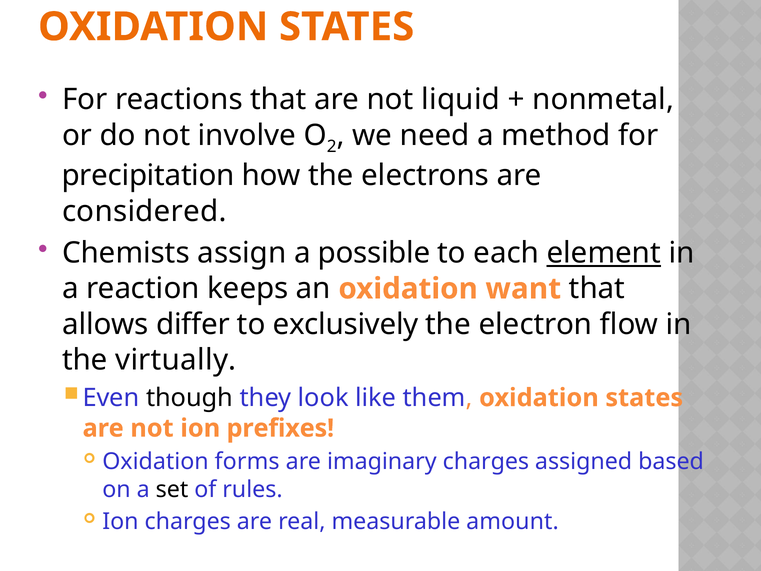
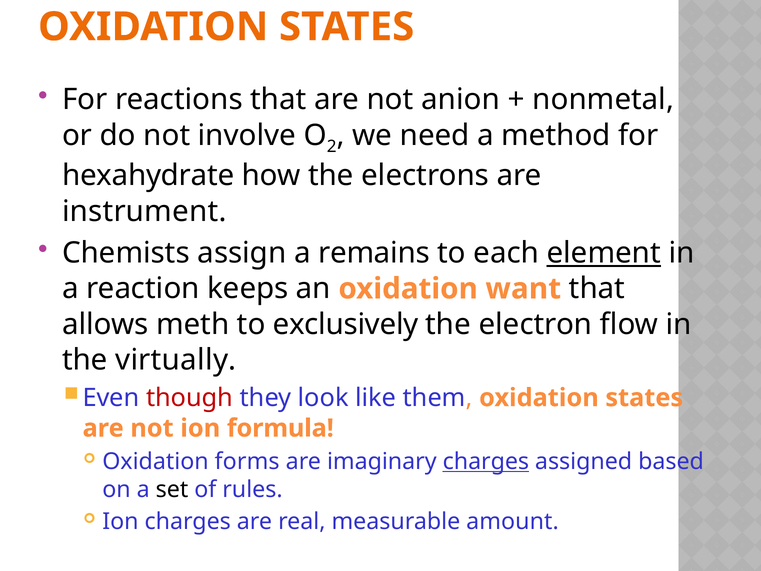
liquid: liquid -> anion (461, 100)
precipitation: precipitation -> hexahydrate (148, 176)
considered: considered -> instrument (144, 211)
possible: possible -> remains (374, 253)
differ: differ -> meth (193, 324)
though colour: black -> red (190, 398)
prefixes: prefixes -> formula (280, 428)
charges underline: none -> present (486, 461)
